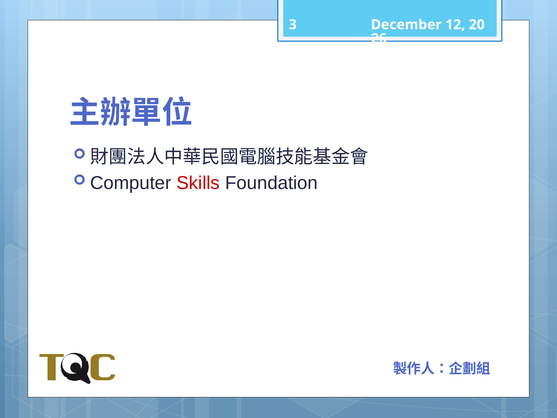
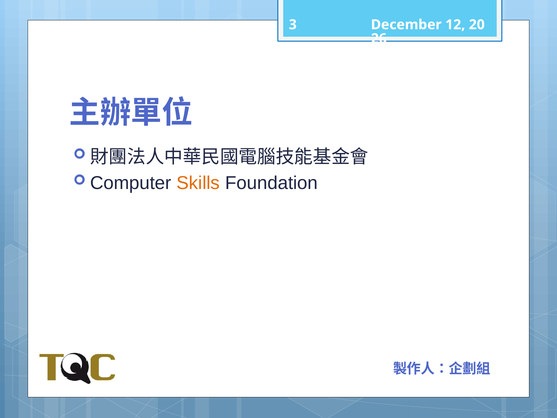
Skills colour: red -> orange (198, 183)
